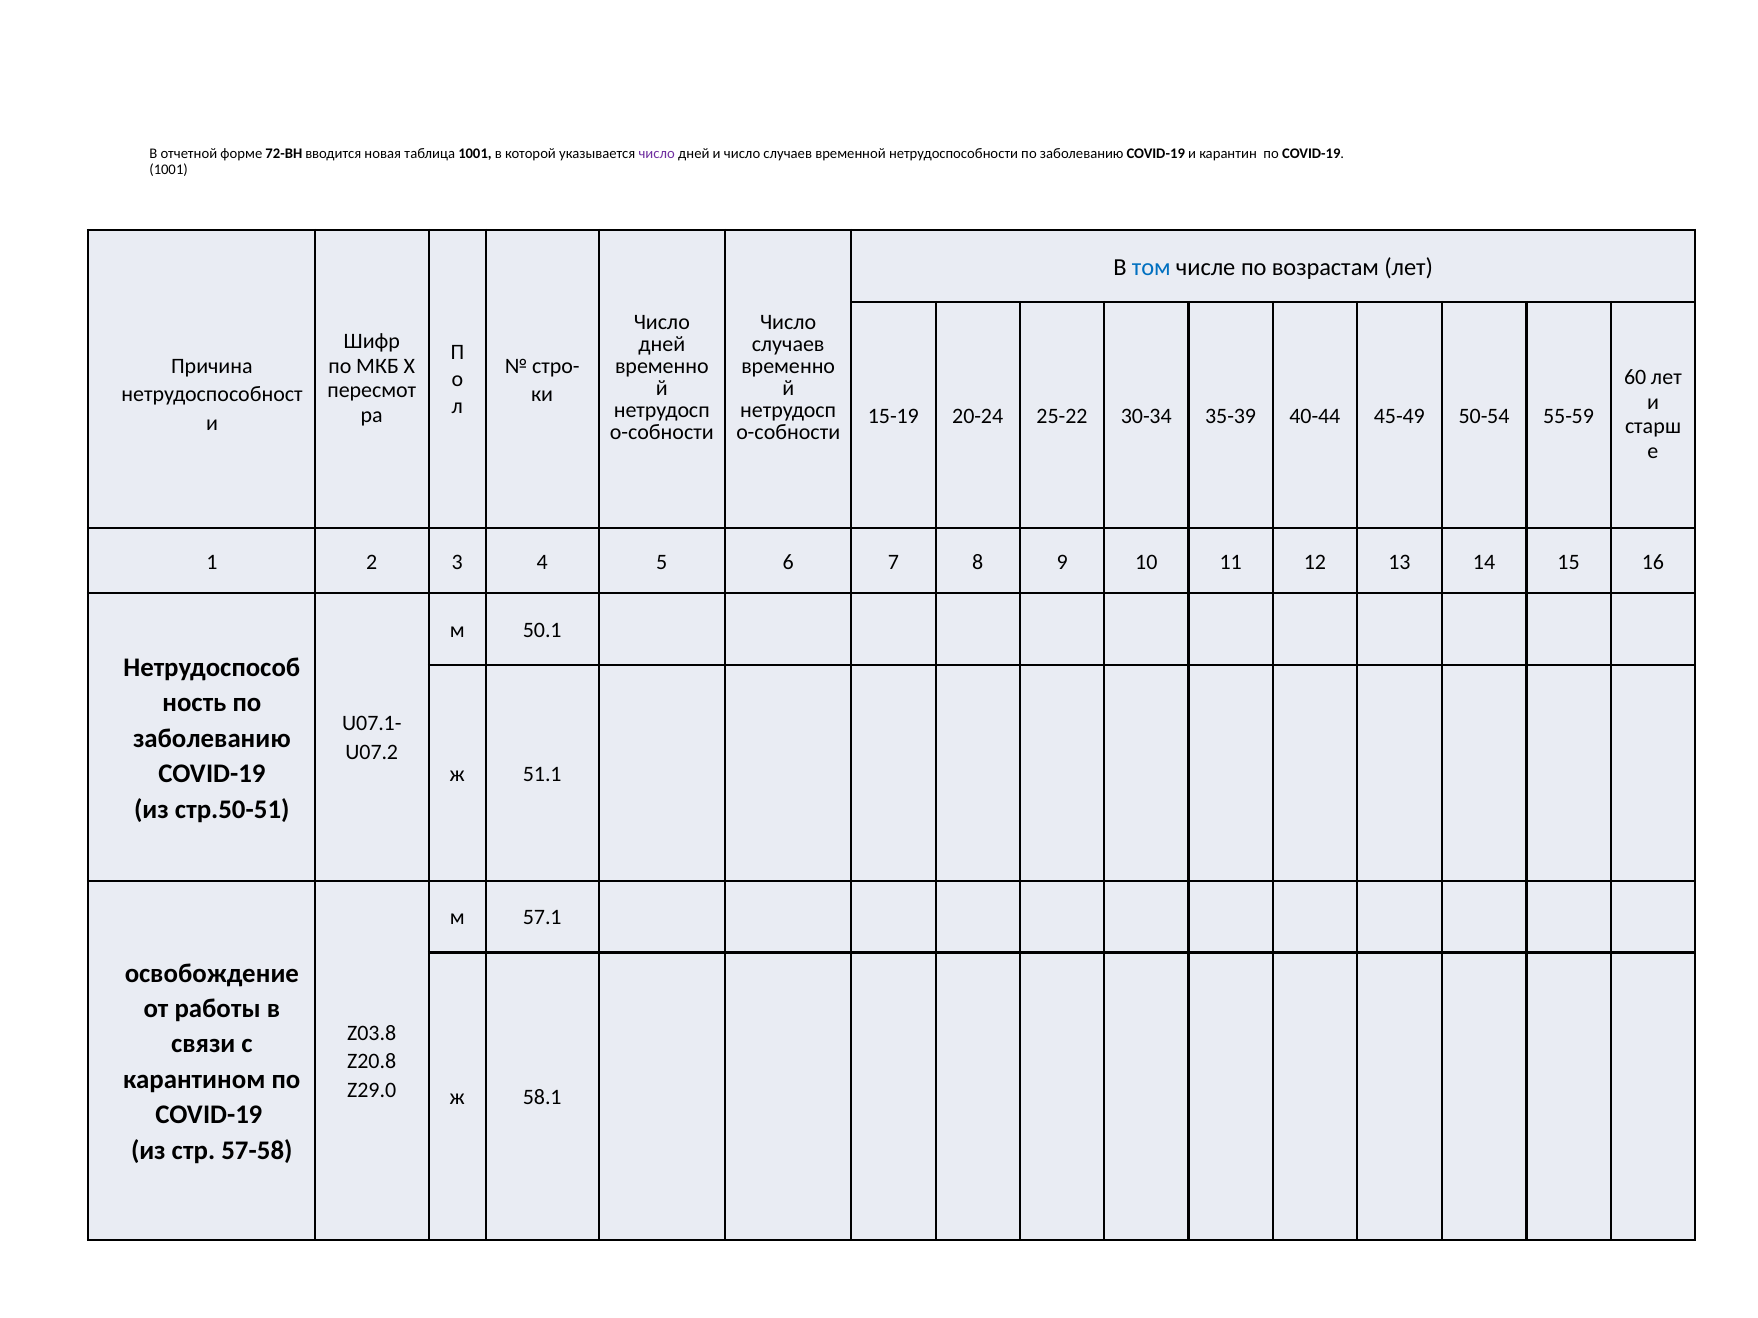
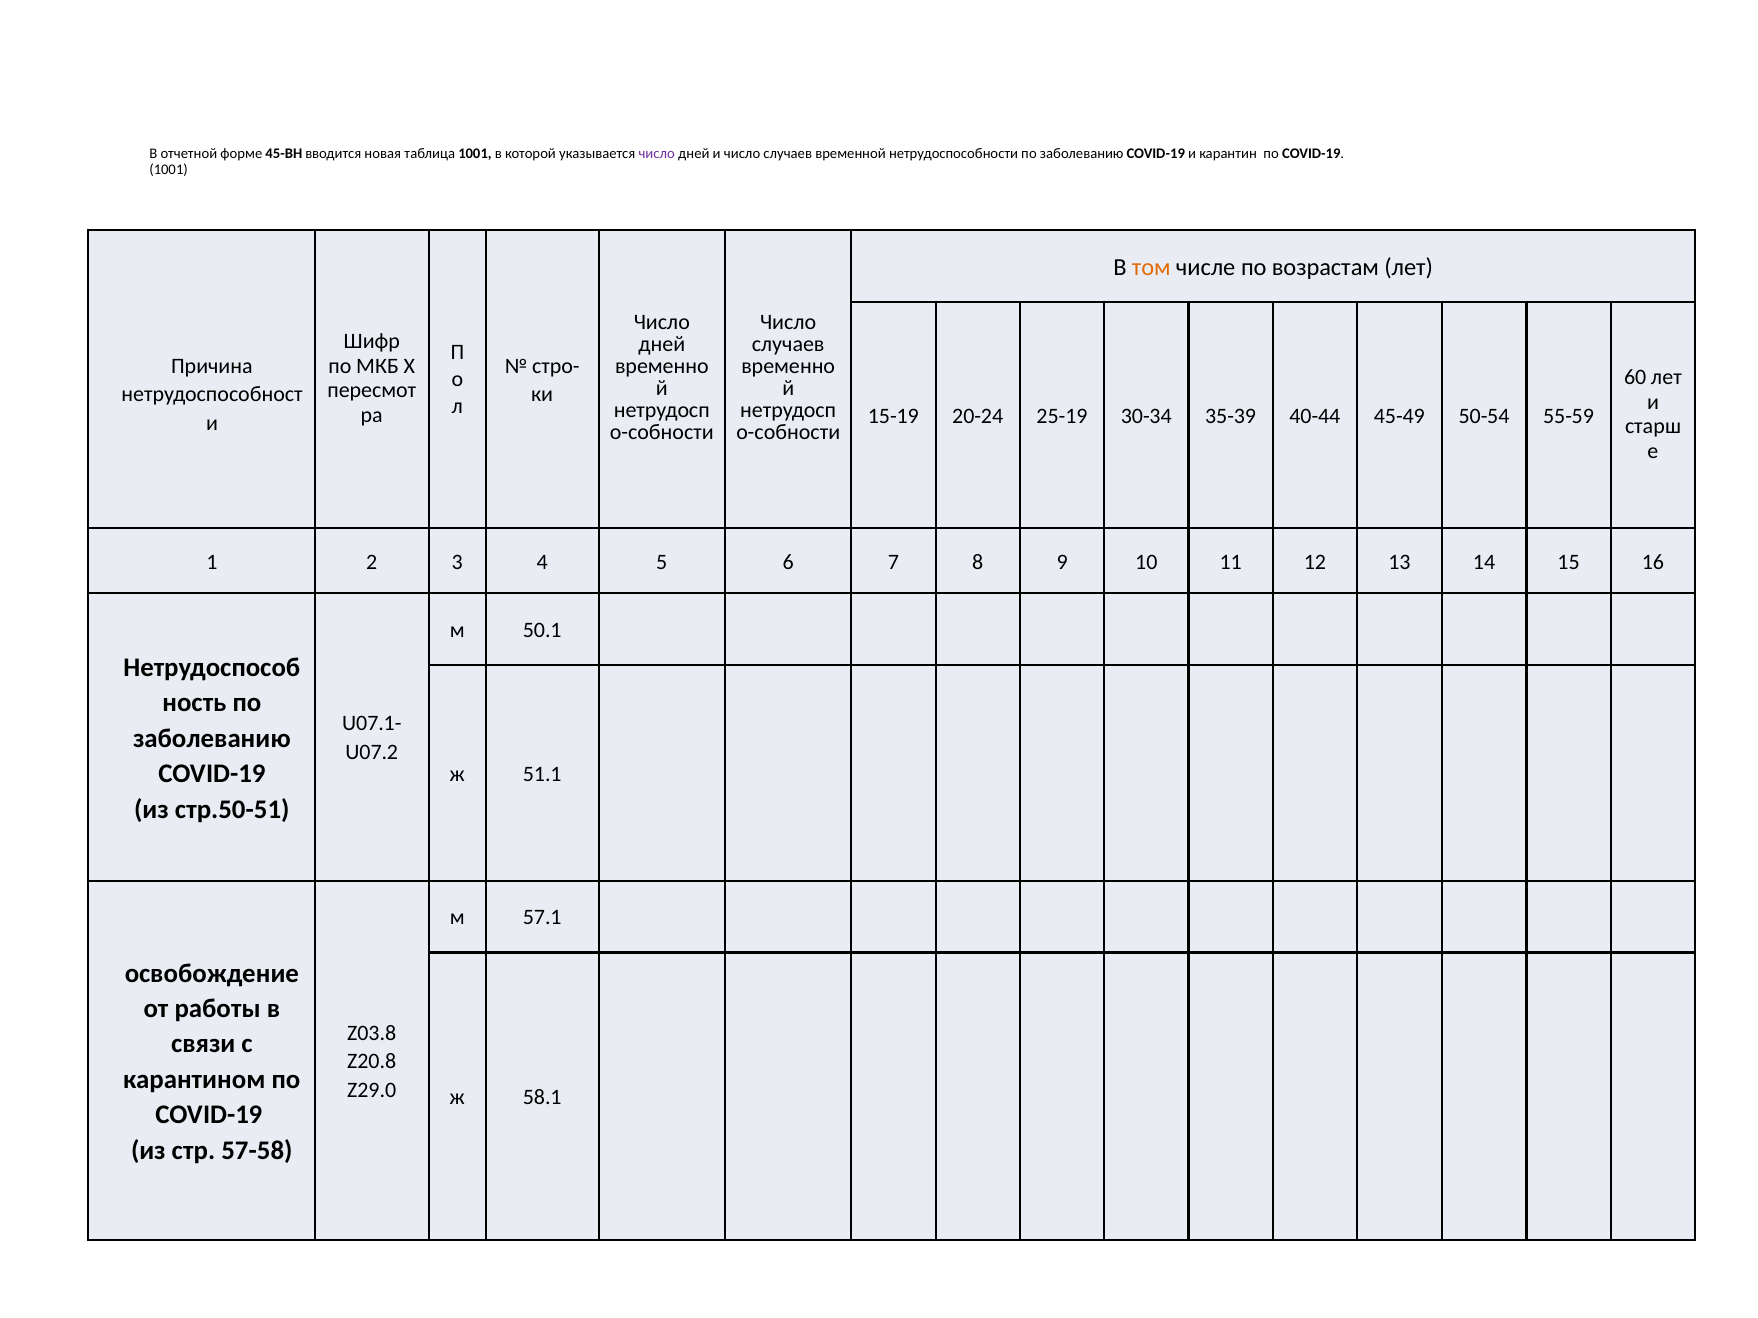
72-ВН: 72-ВН -> 45-ВН (284, 154)
том colour: blue -> orange (1151, 267)
25-22: 25-22 -> 25-19 (1062, 416)
